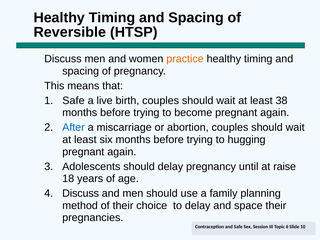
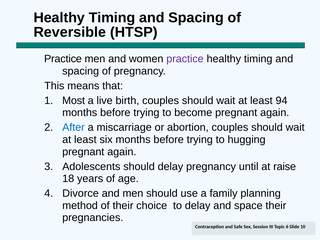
Discuss: Discuss -> Practice (63, 59)
practice colour: orange -> purple (185, 59)
Safe: Safe -> Most (74, 101)
38: 38 -> 94 (282, 101)
Discuss: Discuss -> Divorce (81, 193)
